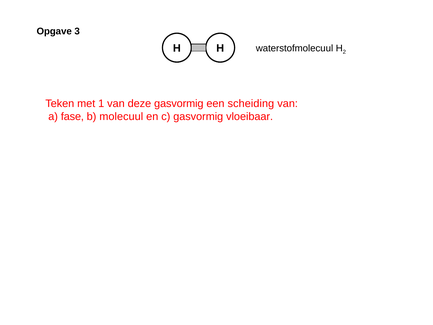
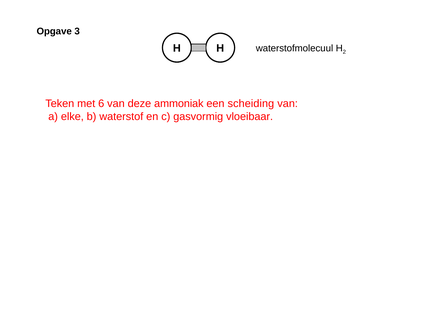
1: 1 -> 6 (101, 103)
deze gasvormig: gasvormig -> ammoniak (179, 103)
fase: fase -> elke (72, 116)
molecuul: molecuul -> waterstof (121, 116)
